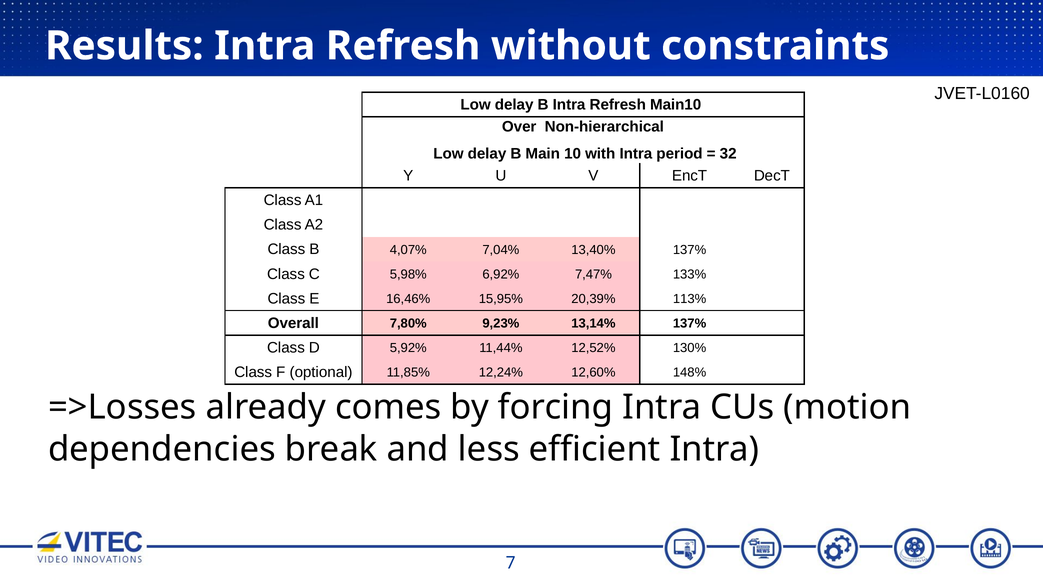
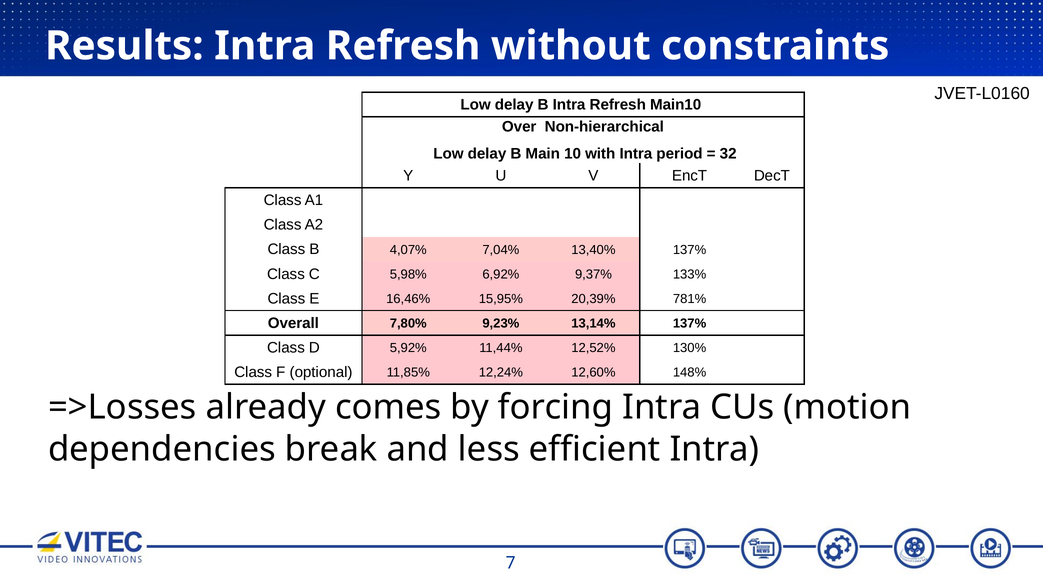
7,47%: 7,47% -> 9,37% (593, 274)
113%: 113% -> 781% (690, 299)
